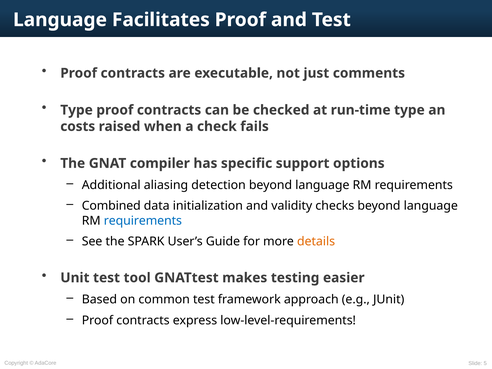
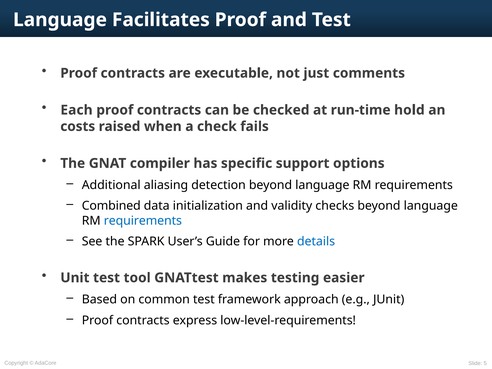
Type: Type -> Each (76, 110)
run-time type: type -> hold (409, 110)
details colour: orange -> blue (316, 242)
